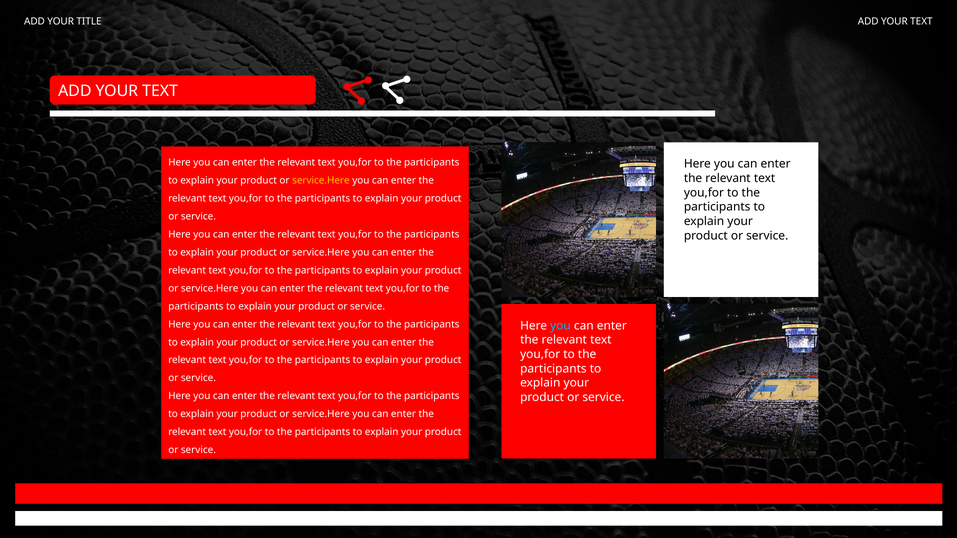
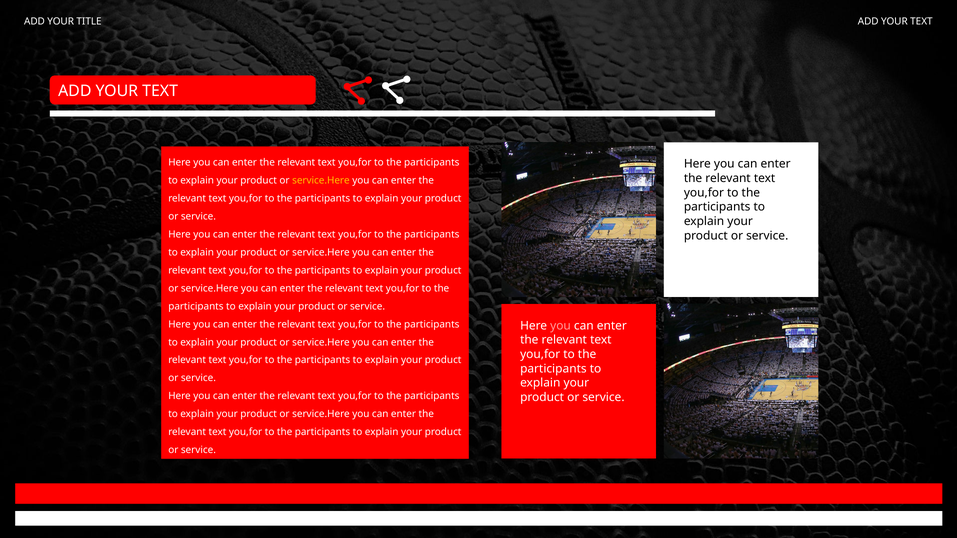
you colour: light blue -> pink (561, 325)
